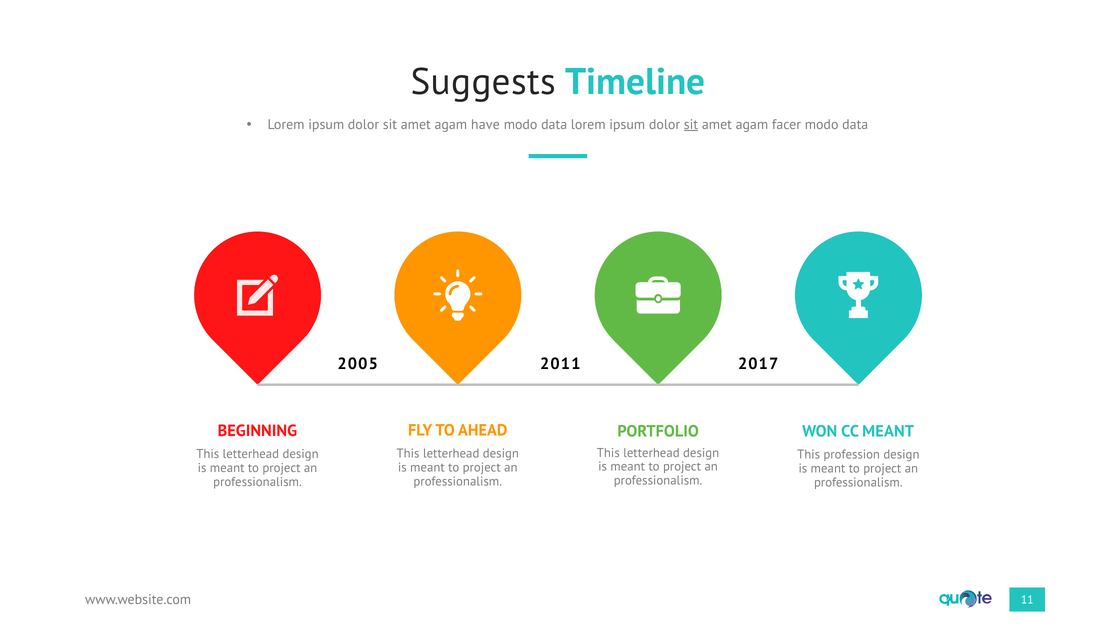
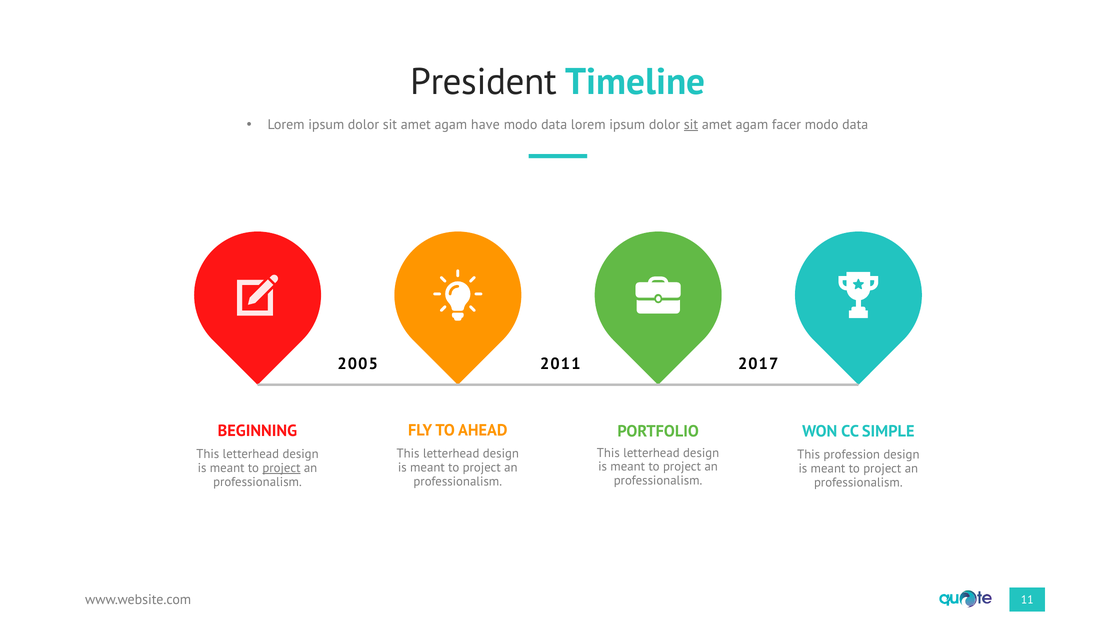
Suggests: Suggests -> President (484, 82)
CC MEANT: MEANT -> SIMPLE (888, 431)
project underline: none -> present (281, 468)
